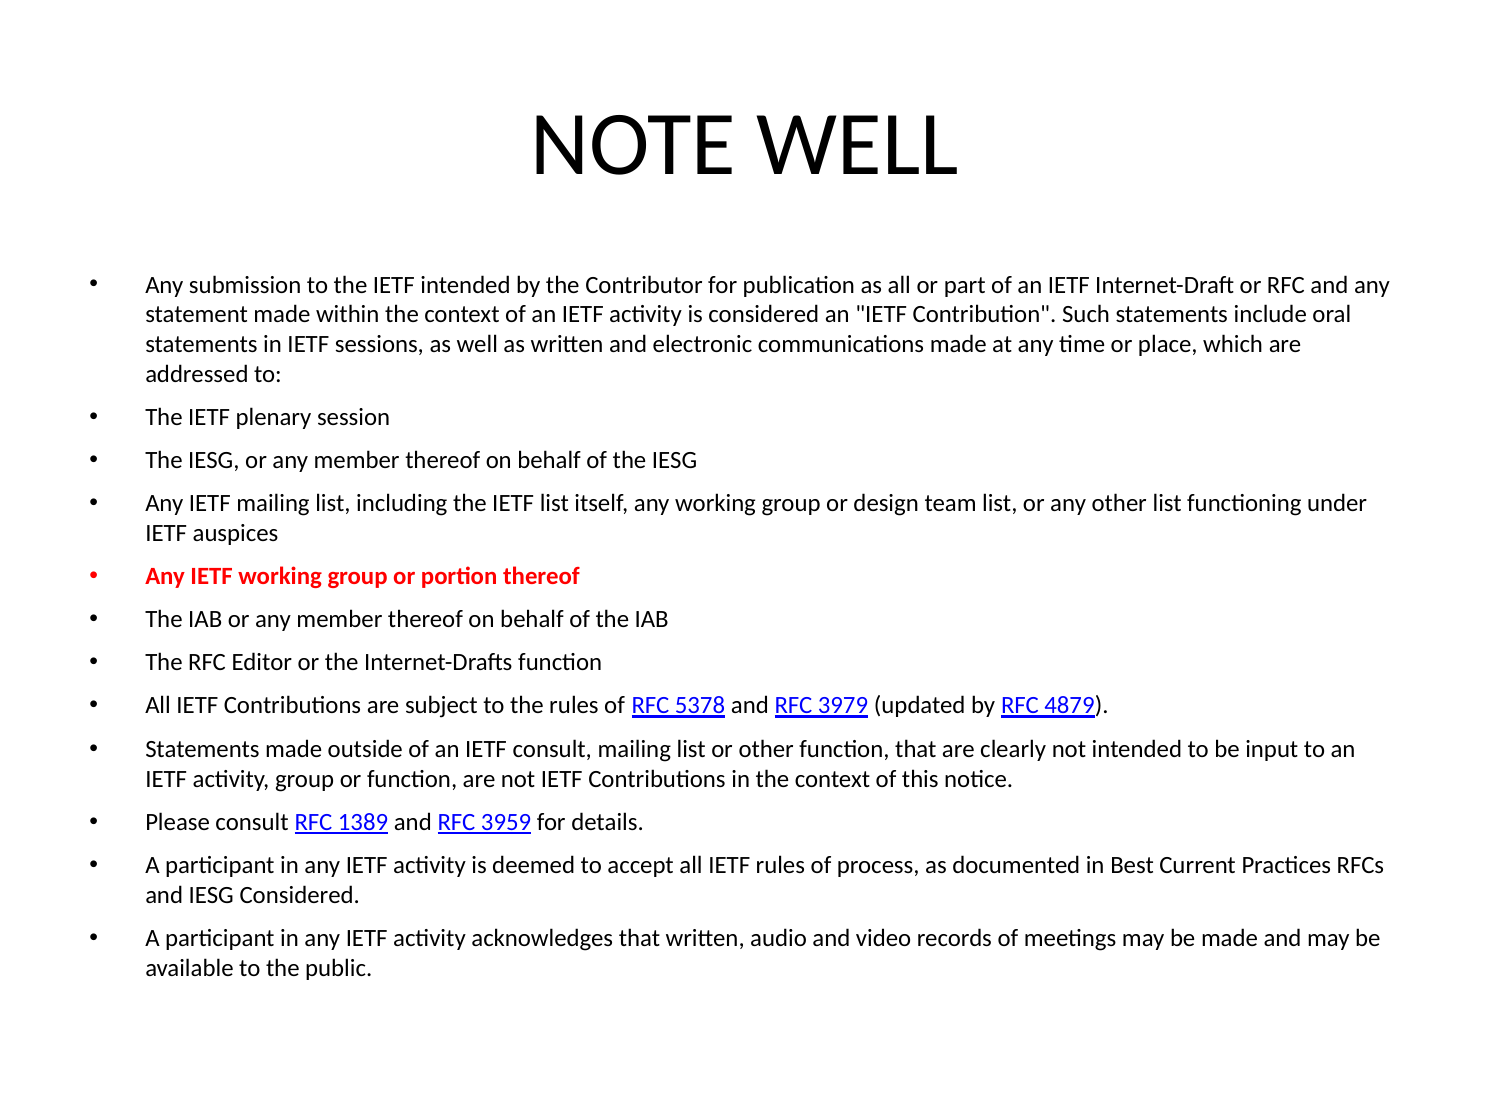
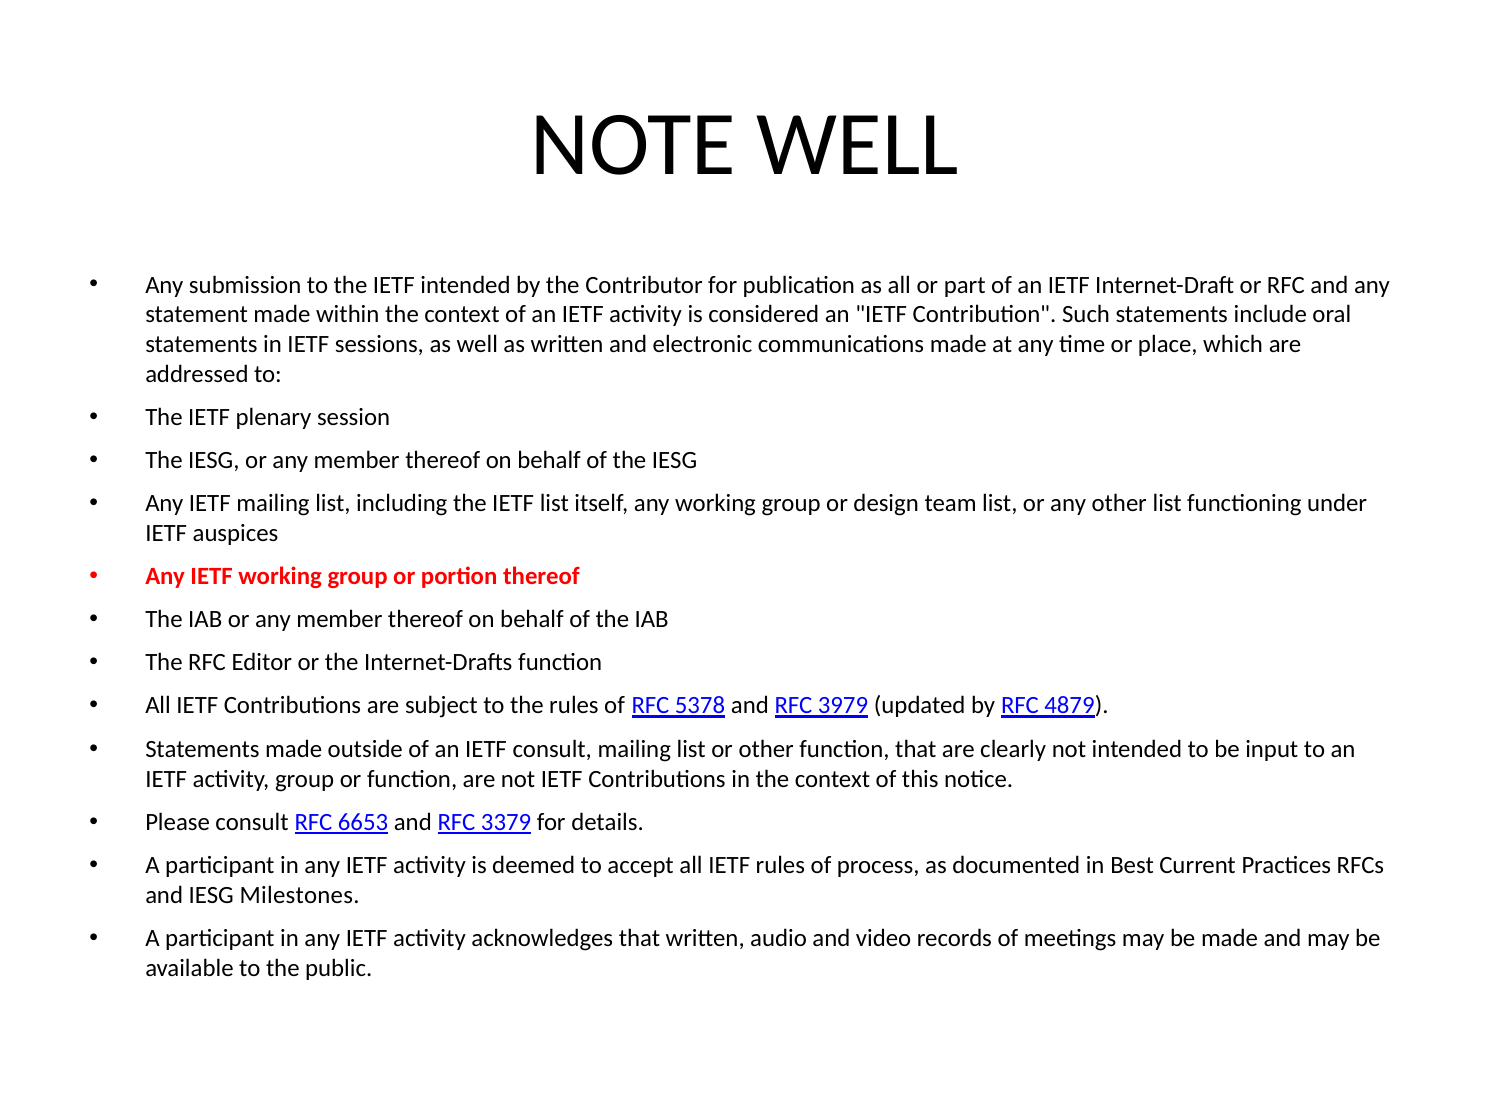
1389: 1389 -> 6653 (363, 822)
3959: 3959 -> 3379 (506, 822)
IESG Considered: Considered -> Milestones (300, 895)
